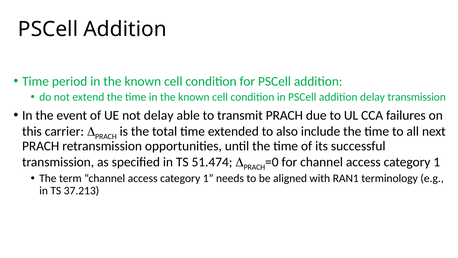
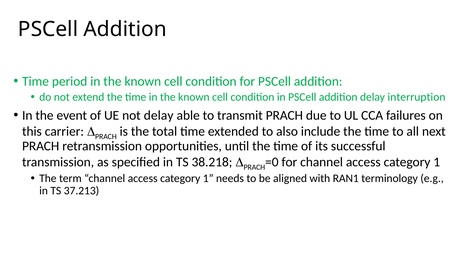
delay transmission: transmission -> interruption (417, 97)
51.474: 51.474 -> 38.218 (212, 162)
